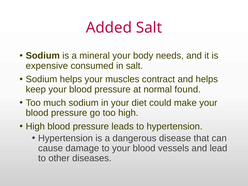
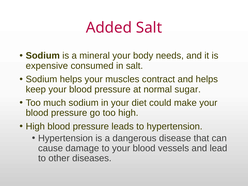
found: found -> sugar (188, 89)
